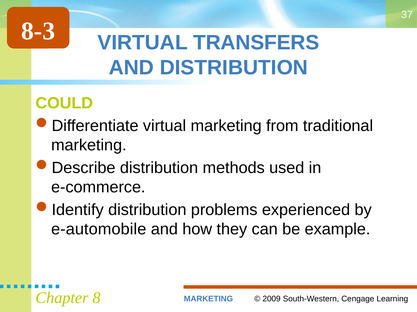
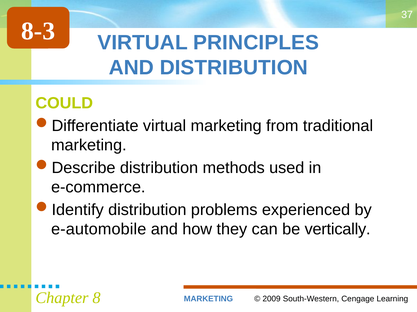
TRANSFERS: TRANSFERS -> PRINCIPLES (256, 43)
example: example -> vertically (338, 230)
